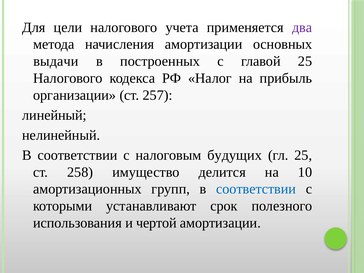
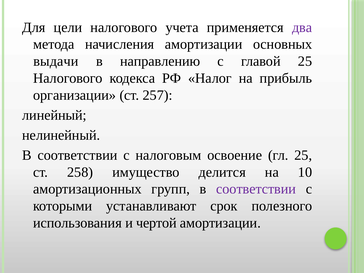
построенных: построенных -> направлению (160, 61)
будущих: будущих -> освоение (235, 155)
соответствии colour: blue -> purple (256, 189)
